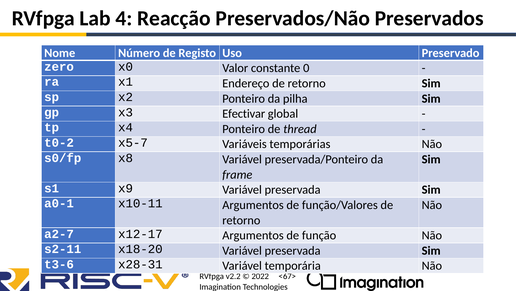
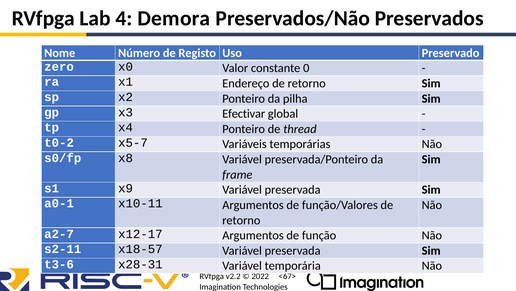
Reacção: Reacção -> Demora (174, 18)
x18-20: x18-20 -> x18-57 (140, 249)
